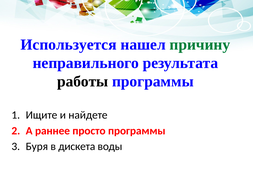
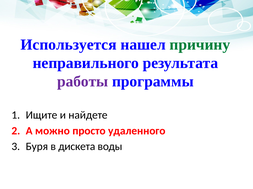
работы colour: black -> purple (83, 82)
раннее: раннее -> можно (52, 131)
просто программы: программы -> удаленного (137, 131)
